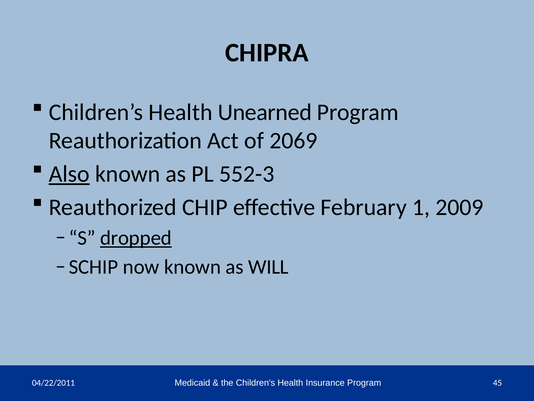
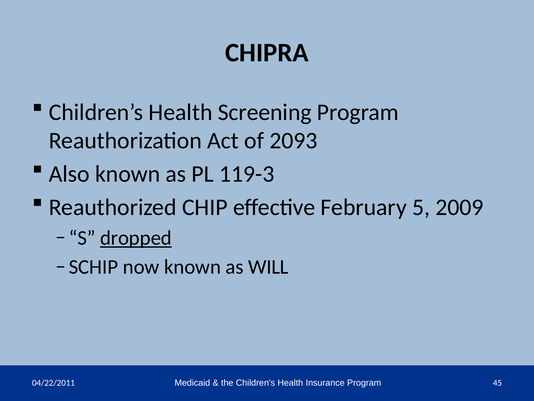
Unearned: Unearned -> Screening (265, 112)
2069: 2069 -> 2093 (293, 141)
Also underline: present -> none (69, 174)
552-3: 552-3 -> 119-3 (247, 174)
1: 1 -> 5 (421, 207)
